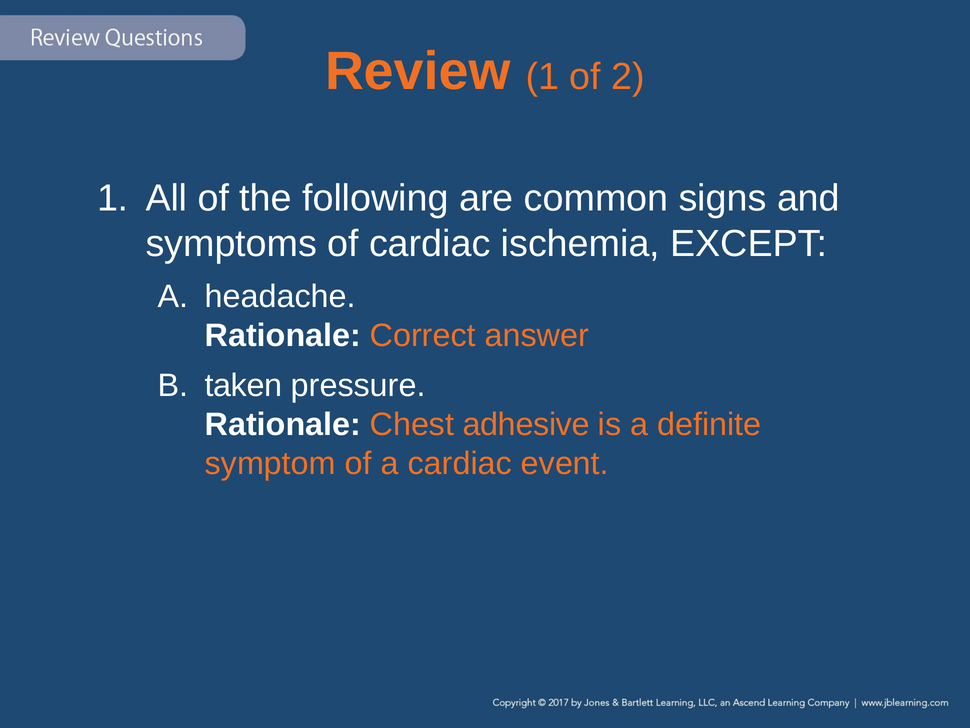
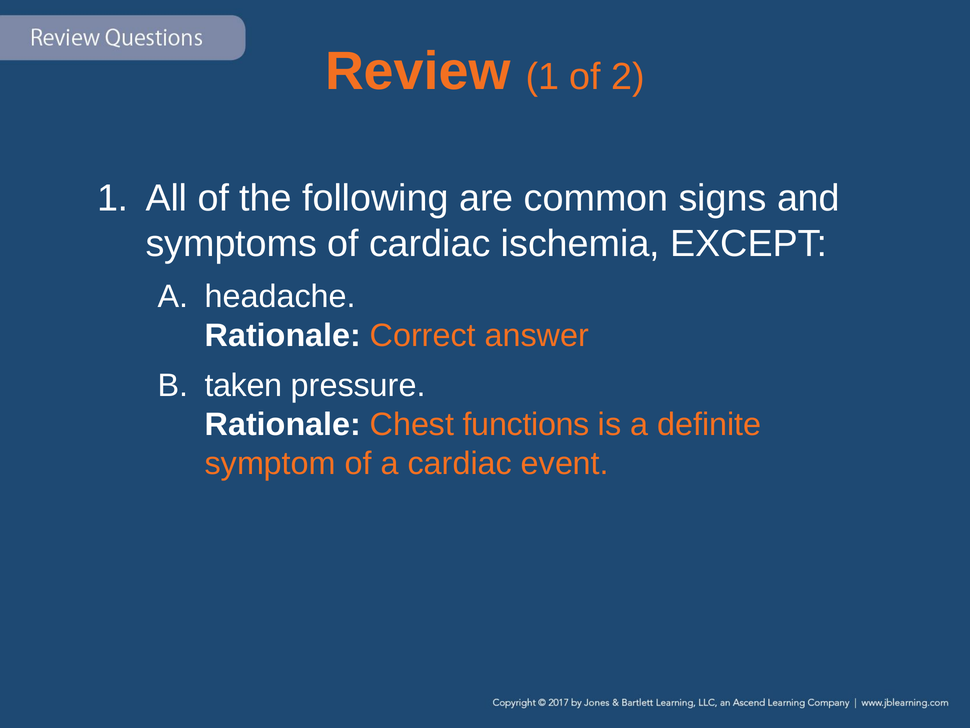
adhesive: adhesive -> functions (526, 424)
